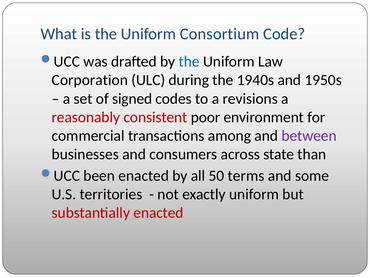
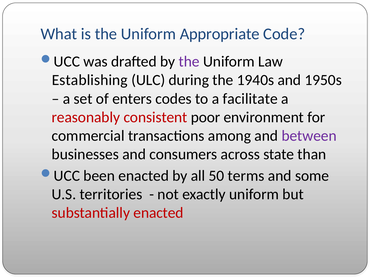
Consortium: Consortium -> Appropriate (220, 34)
the colour: blue -> purple (189, 61)
Corporation: Corporation -> Establishing (90, 80)
signed: signed -> enters (132, 98)
revisions: revisions -> facilitate (250, 98)
